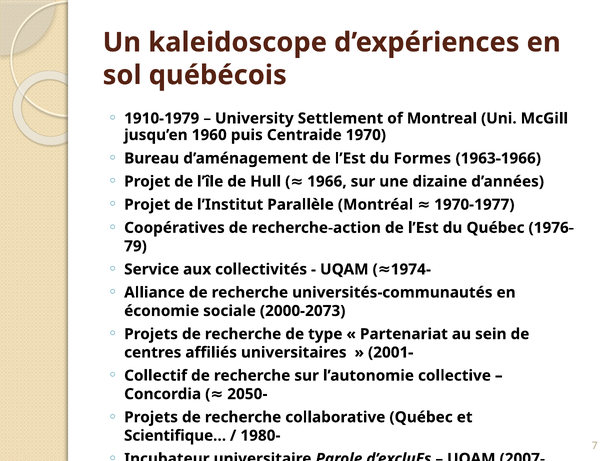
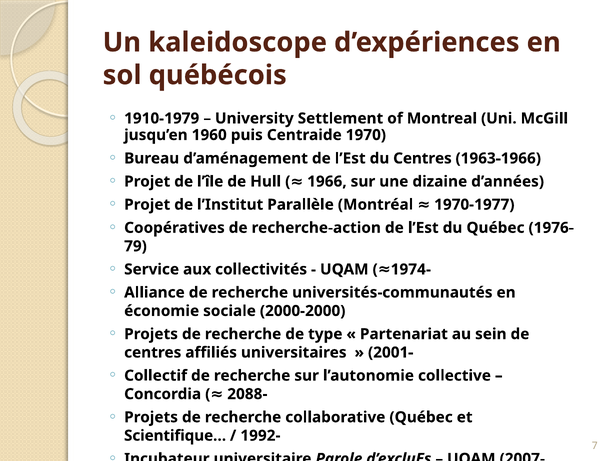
du Formes: Formes -> Centres (422, 158)
2000-2073: 2000-2073 -> 2000-2000 (303, 311)
2050-: 2050- -> 2088- (247, 394)
1980-: 1980- -> 1992- (260, 436)
